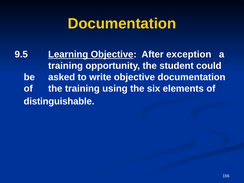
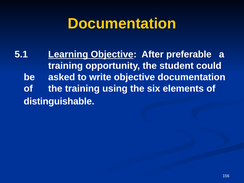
9.5: 9.5 -> 5.1 (21, 54)
exception: exception -> preferable (189, 54)
